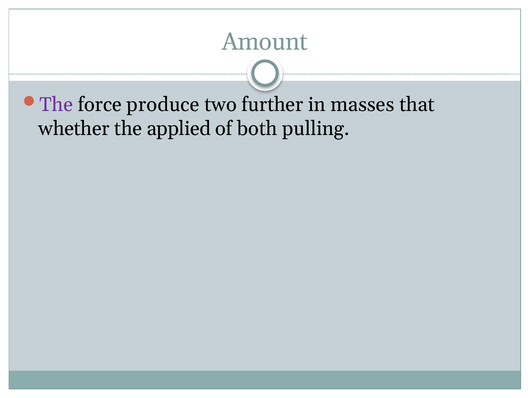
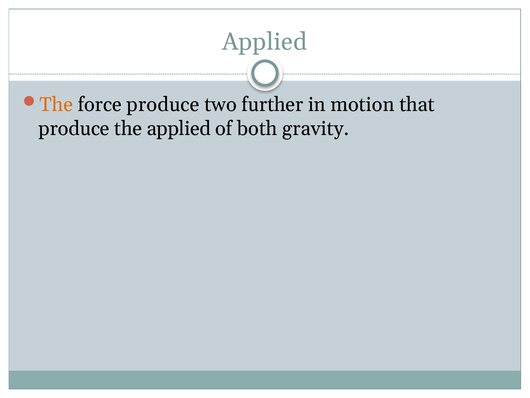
Amount: Amount -> Applied (265, 42)
The colour: purple -> orange (56, 104)
masses: masses -> motion (362, 104)
whether: whether -> produce (74, 128)
pulling: pulling -> gravity (316, 128)
